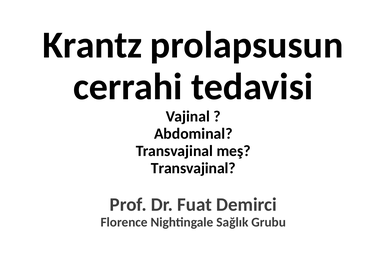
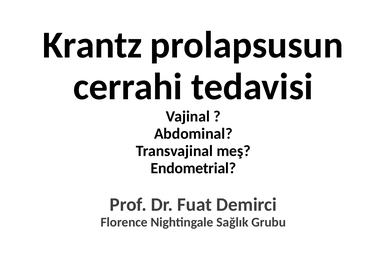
Transvajinal: Transvajinal -> Endometrial (193, 168)
